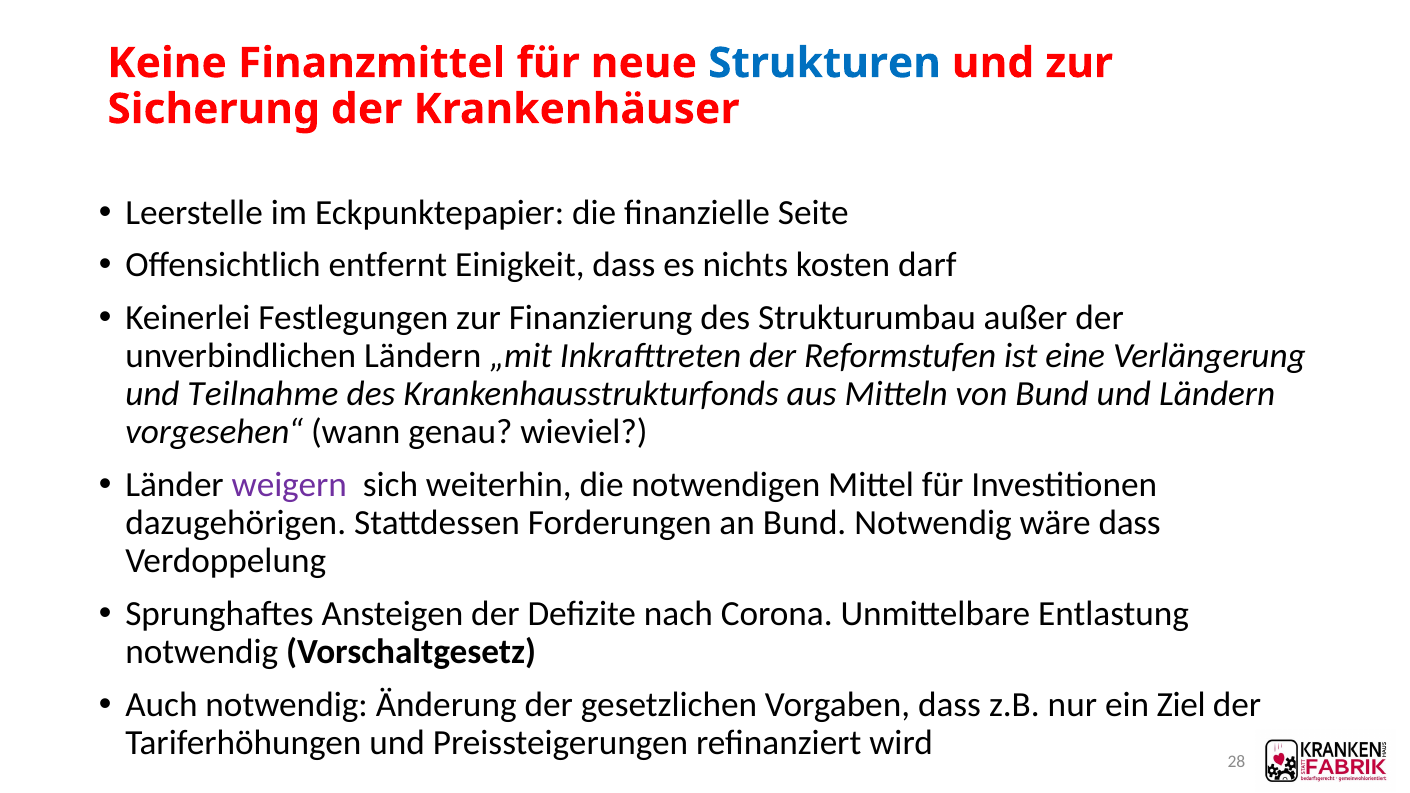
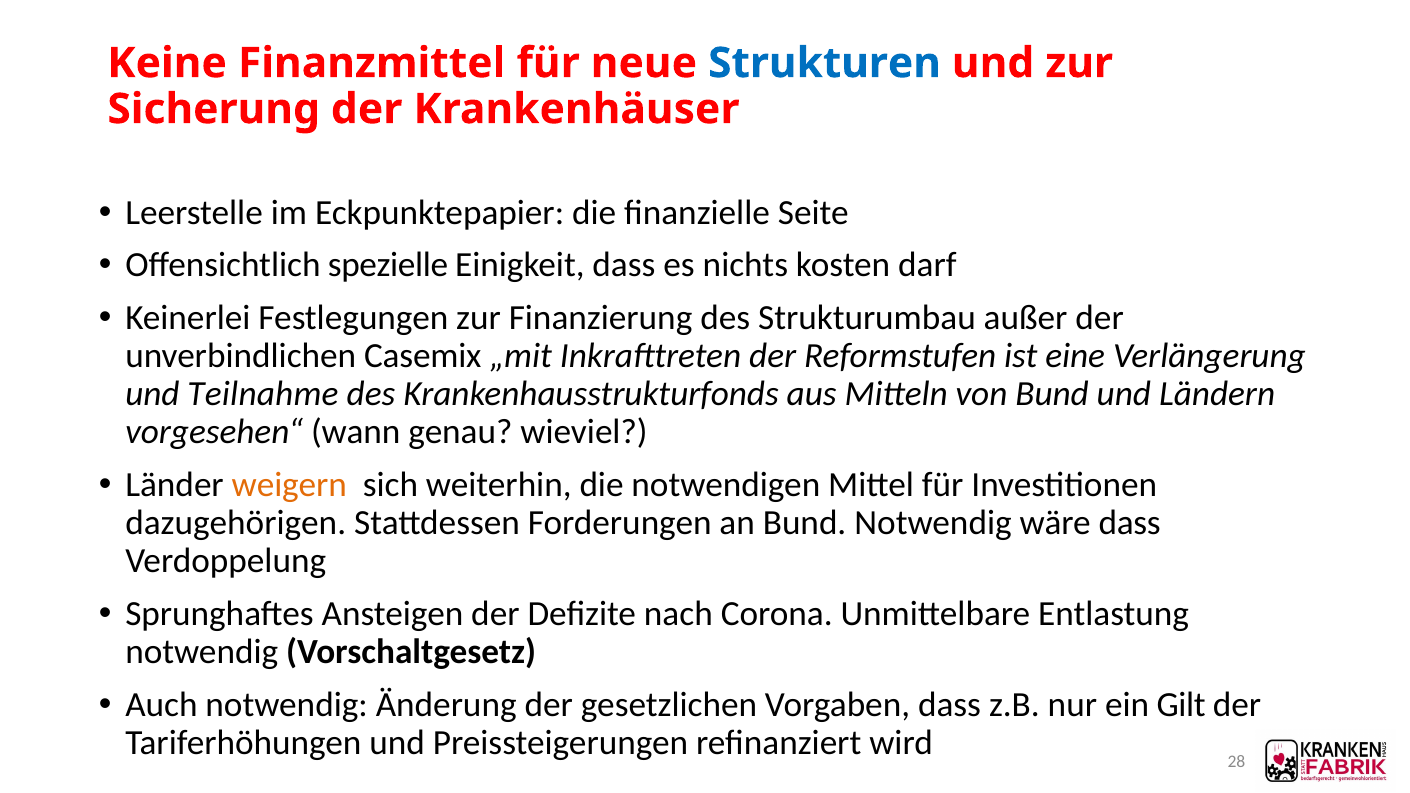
entfernt: entfernt -> spezielle (388, 265)
unverbindlichen Ländern: Ländern -> Casemix (423, 356)
weigern colour: purple -> orange (289, 485)
Ziel: Ziel -> Gilt (1181, 705)
